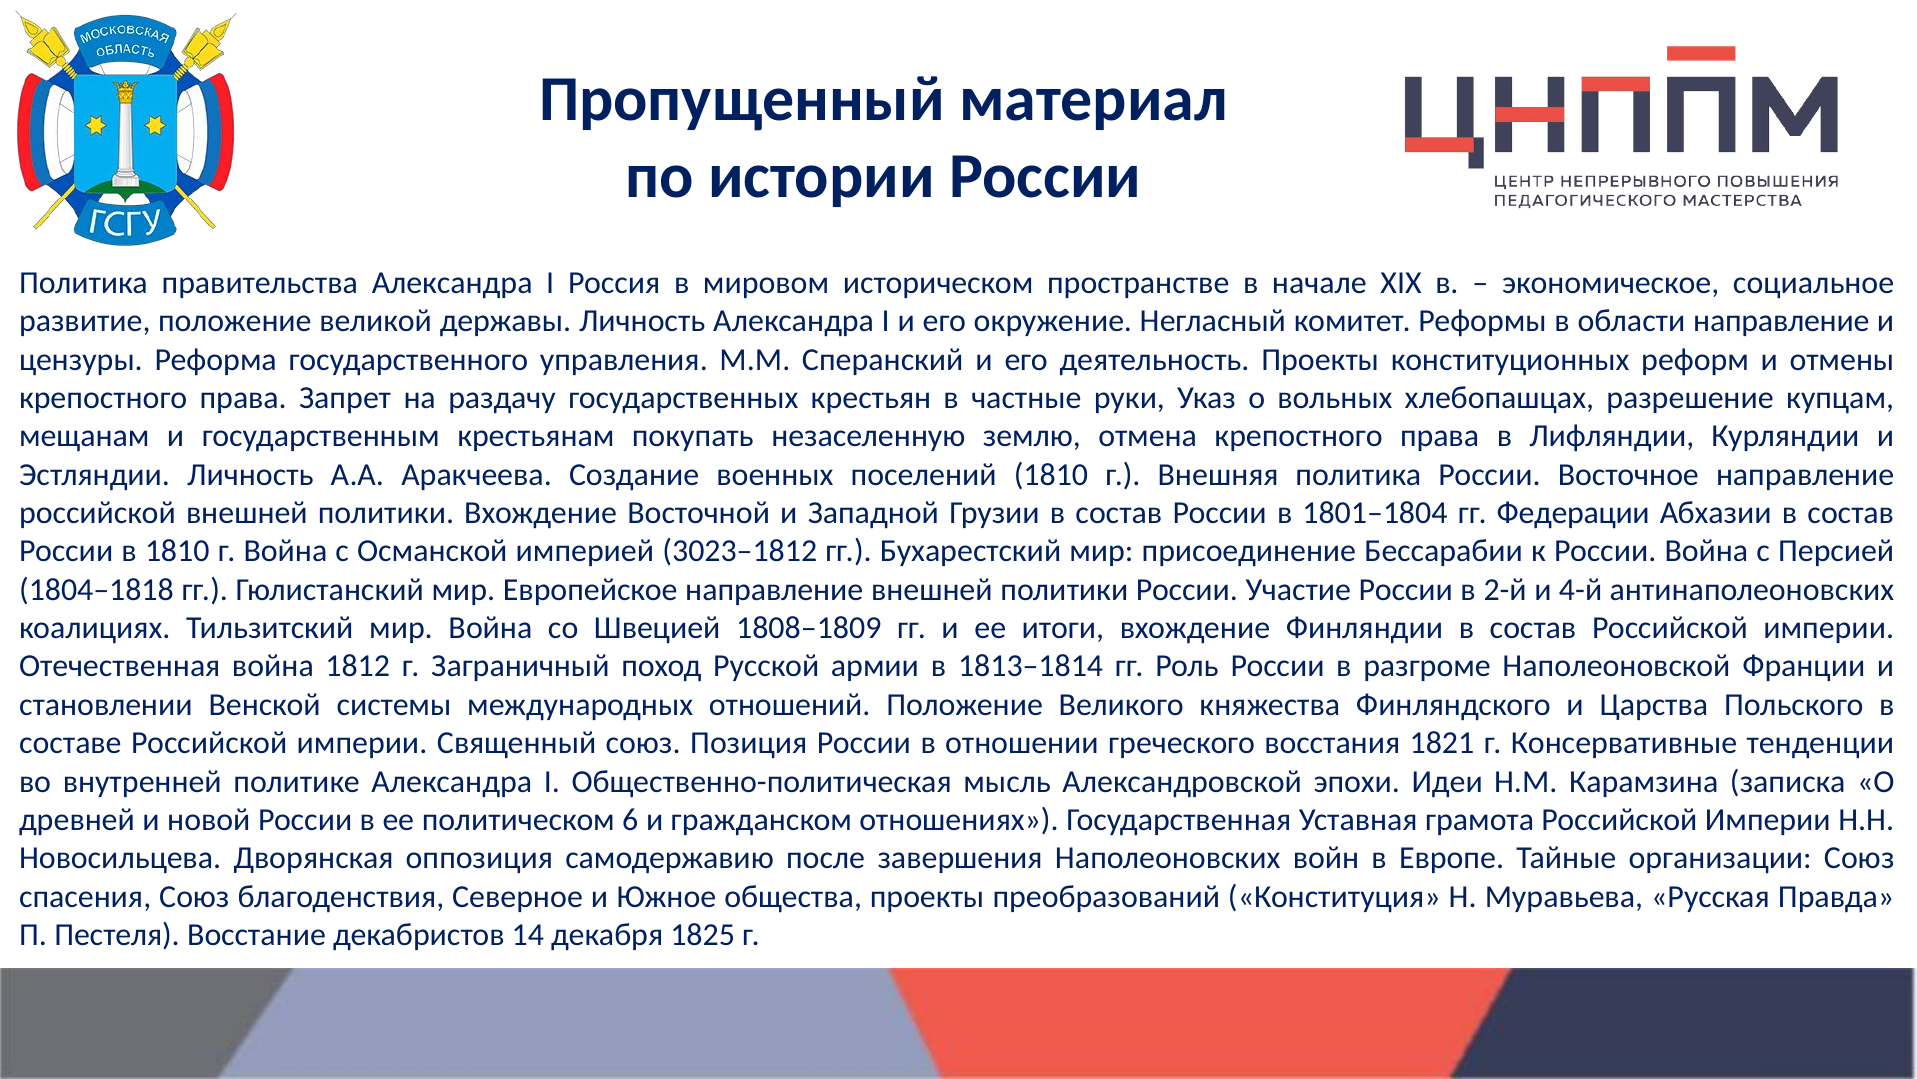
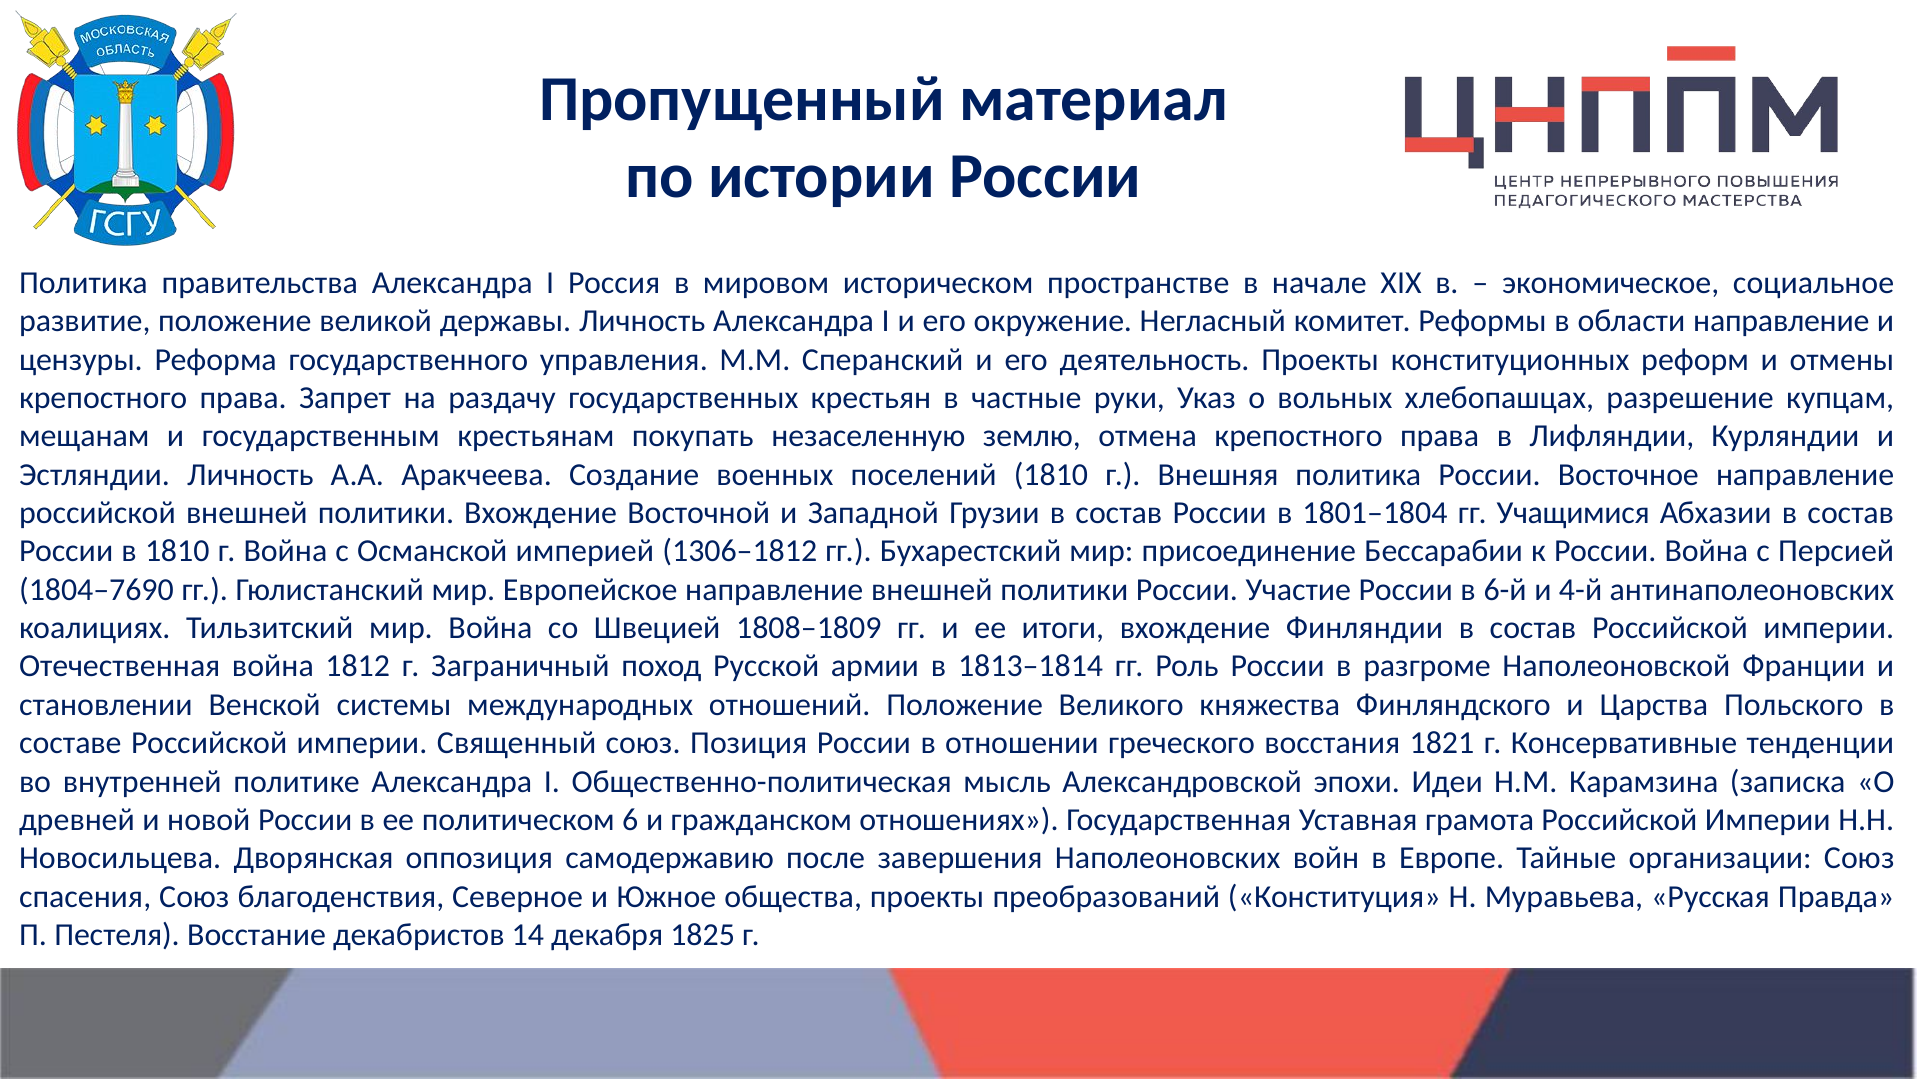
Федерации: Федерации -> Учащимися (1573, 513)
3023–1812: 3023–1812 -> 1306–1812 (740, 551)
1804–1818: 1804–1818 -> 1804–7690 (96, 589)
2-й: 2-й -> 6-й (1505, 589)
